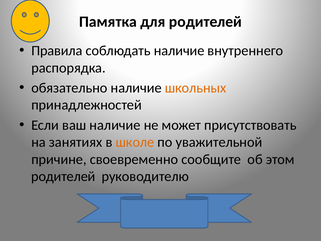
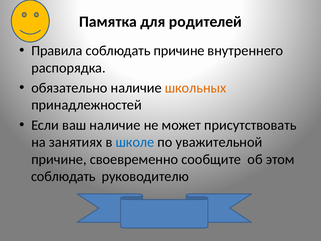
соблюдать наличие: наличие -> причине (179, 51)
школе colour: orange -> blue (135, 142)
родителей: родителей -> соблюдать (63, 176)
